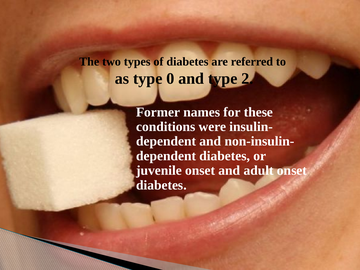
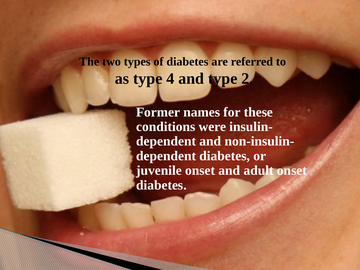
0: 0 -> 4 (170, 79)
